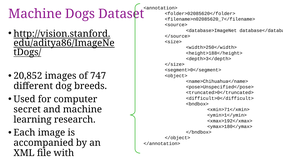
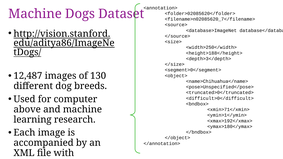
20,852: 20,852 -> 12,487 (28, 76)
747: 747 -> 130 (98, 76)
secret: secret -> above (27, 109)
